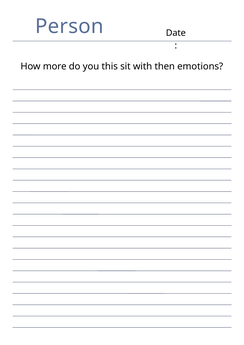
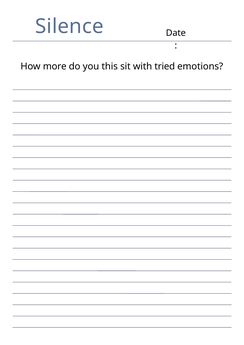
Person: Person -> Silence (69, 26)
then: then -> tried (165, 66)
